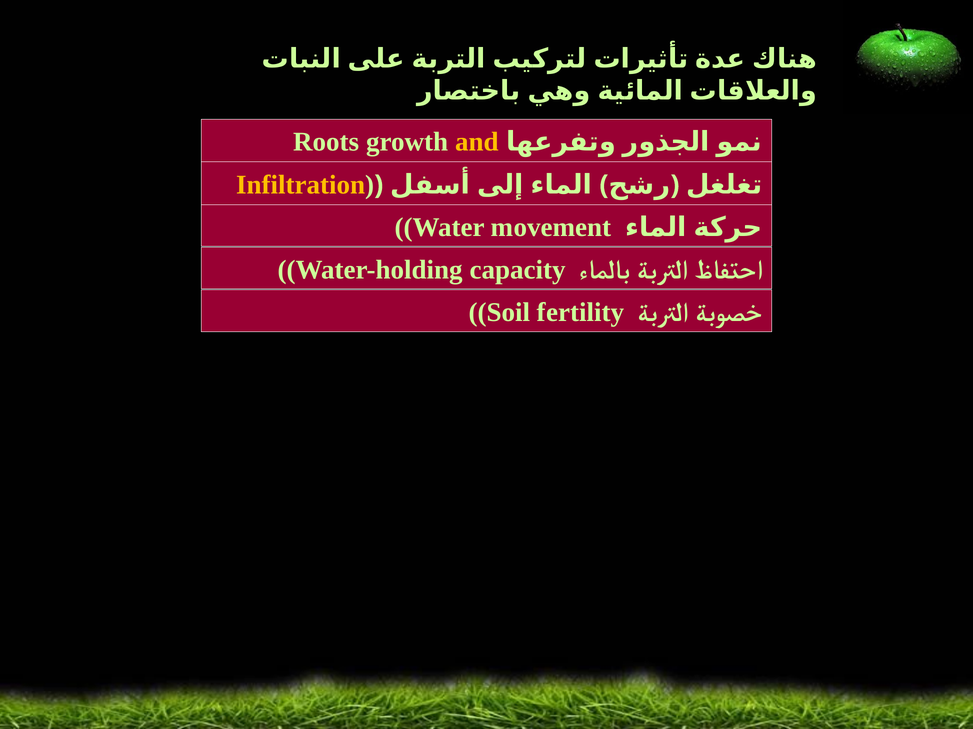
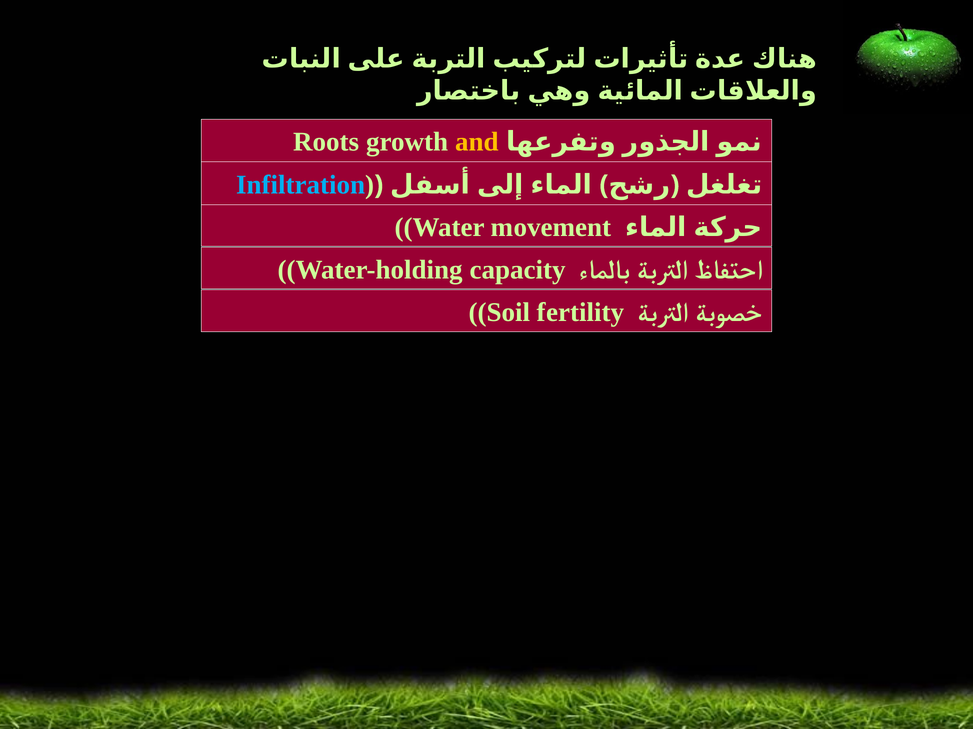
Infiltration colour: yellow -> light blue (301, 185)
